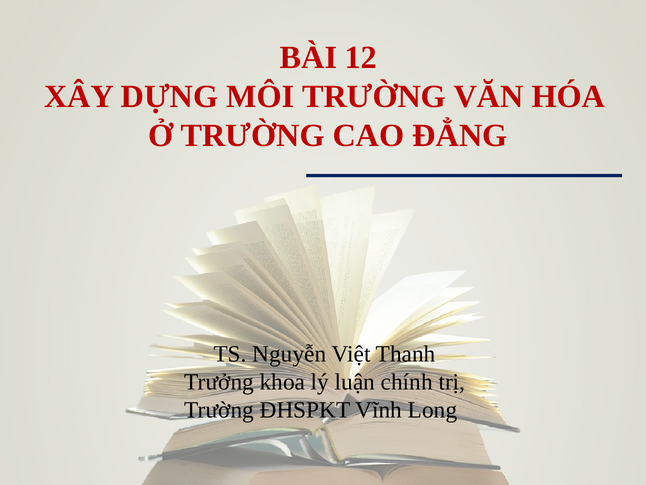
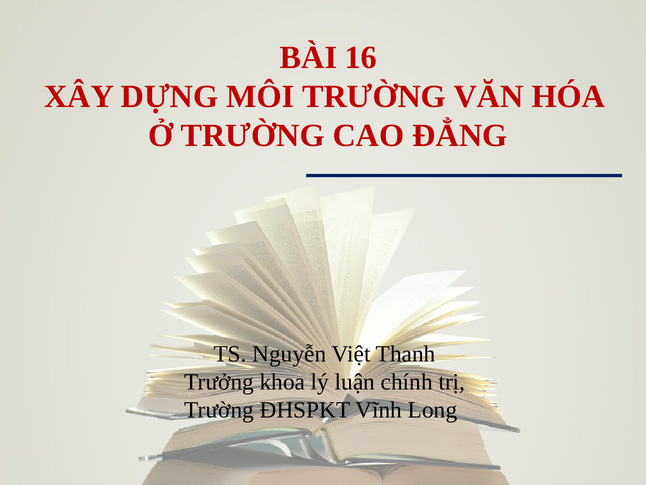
12: 12 -> 16 (361, 58)
